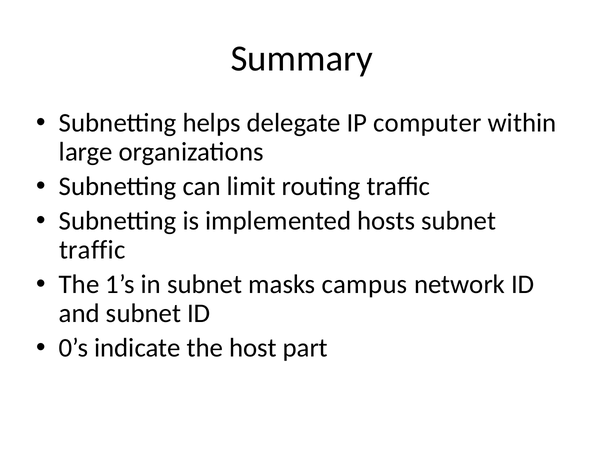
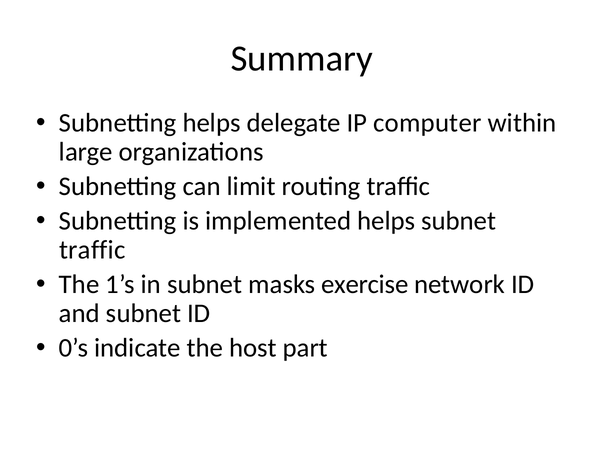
implemented hosts: hosts -> helps (386, 221)
campus: campus -> exercise (365, 284)
